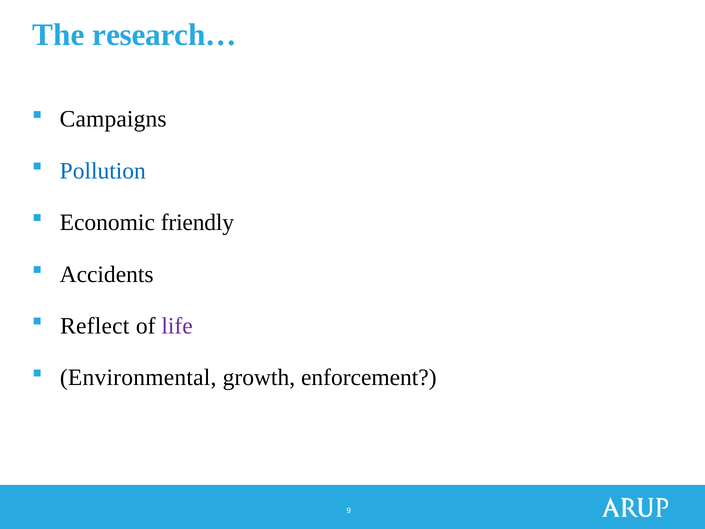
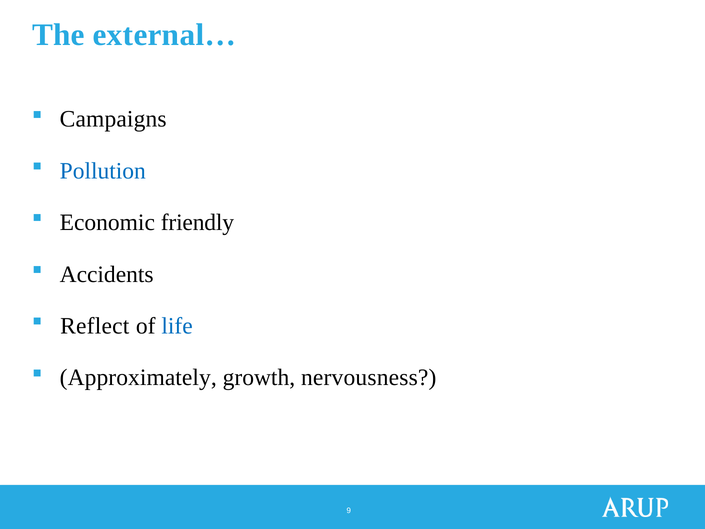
research…: research… -> external… (164, 35)
life colour: purple -> blue (177, 326)
Environmental: Environmental -> Approximately (138, 377)
enforcement: enforcement -> nervousness (369, 377)
